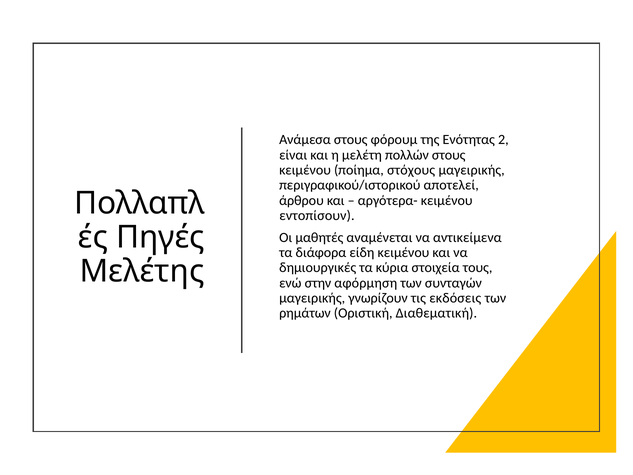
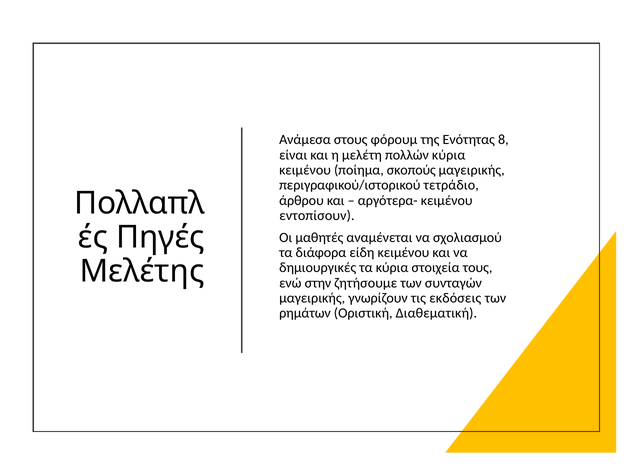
2: 2 -> 8 (503, 140)
πολλών στους: στους -> κύρια (449, 155)
στόχους: στόχους -> σκοπούς (411, 170)
αποτελεί: αποτελεί -> τετράδιο (451, 185)
αντικείμενα: αντικείμενα -> σχολιασμού (467, 237)
αφόρμηση: αφόρμηση -> ζητήσουμε (366, 283)
